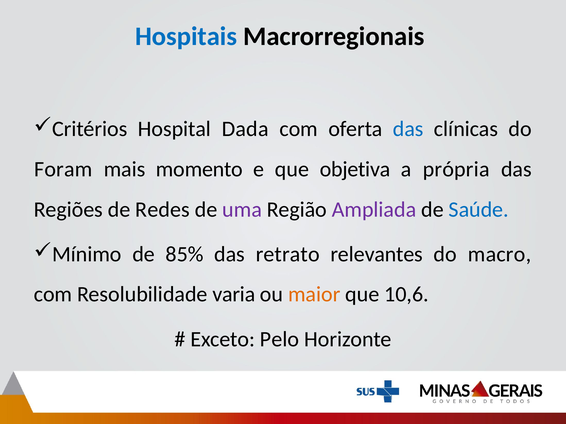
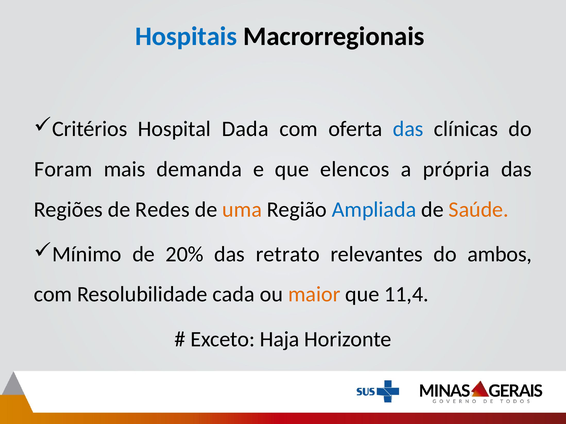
momento: momento -> demanda (199, 169)
objetiva: objetiva -> elencos (355, 169)
uma colour: purple -> orange (242, 210)
Ampliada colour: purple -> blue (374, 210)
Saúde colour: blue -> orange (479, 210)
85%: 85% -> 20% (185, 254)
macro: macro -> ambos (500, 254)
varia: varia -> cada (234, 295)
10,6: 10,6 -> 11,4 (407, 295)
Pelo: Pelo -> Haja (280, 339)
